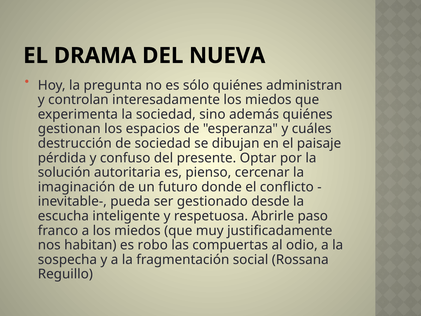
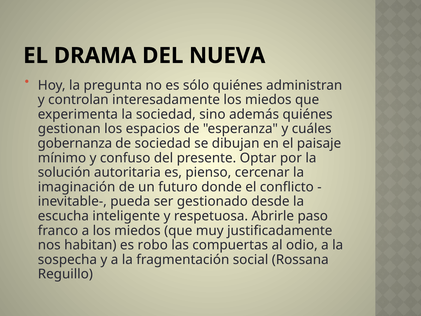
destrucción: destrucción -> gobernanza (75, 143)
pérdida: pérdida -> mínimo (62, 158)
